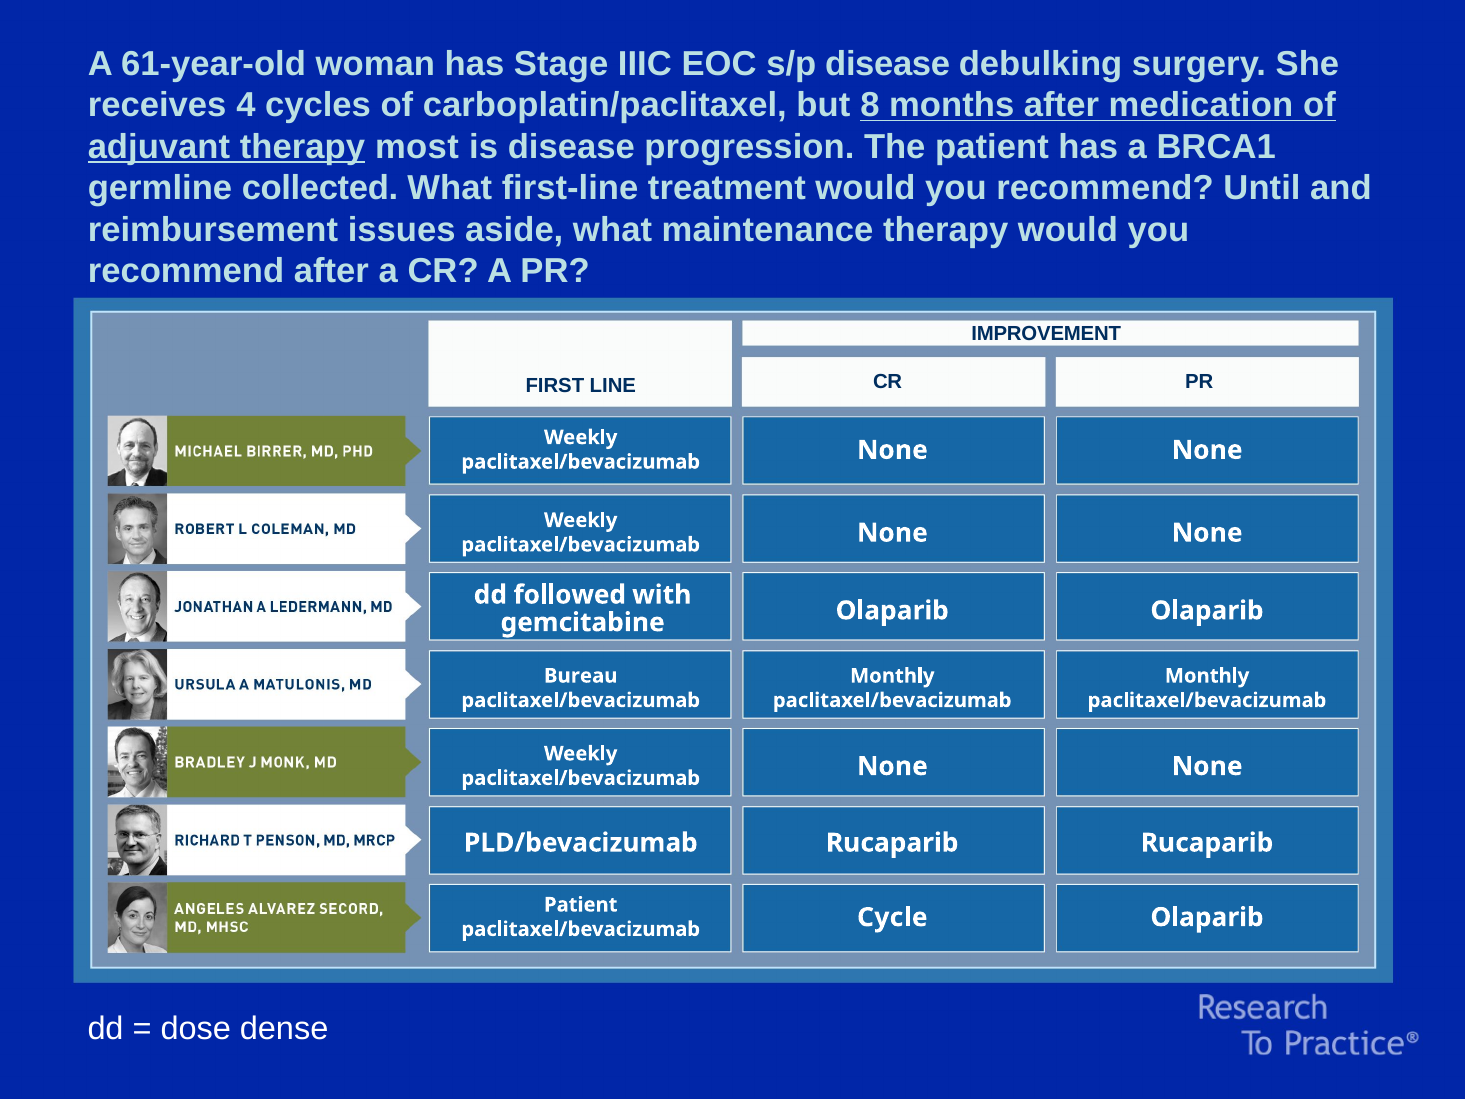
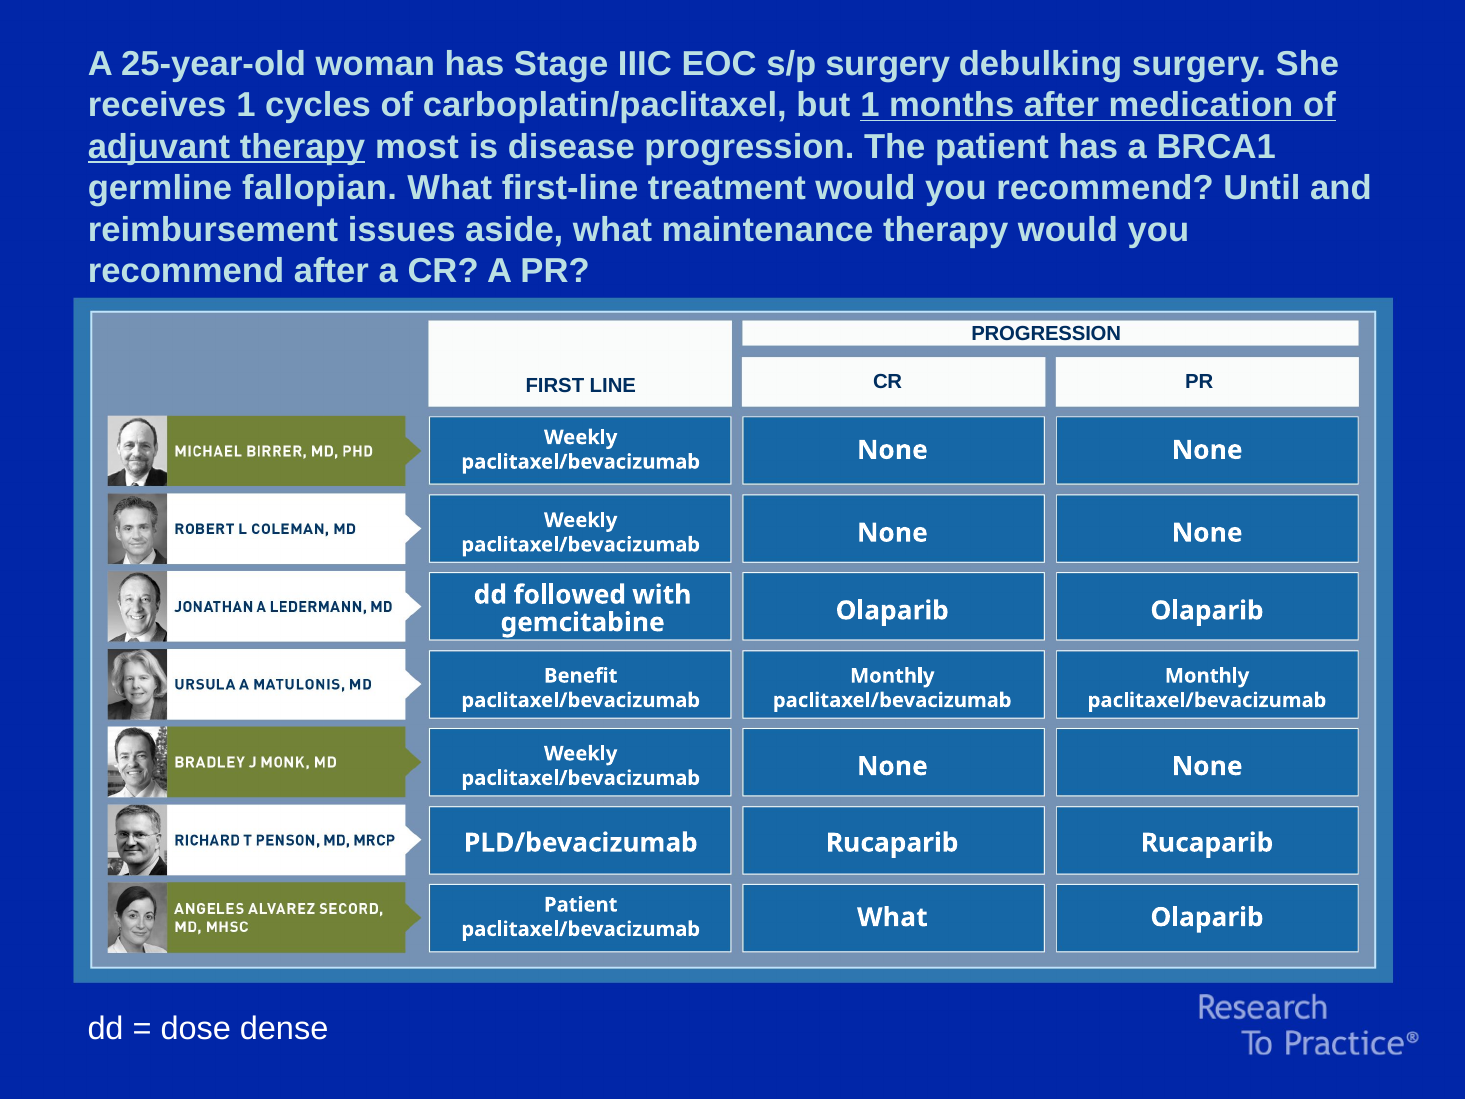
61-year-old: 61-year-old -> 25-year-old (214, 64)
s/p disease: disease -> surgery (888, 64)
receives 4: 4 -> 1 (246, 105)
but 8: 8 -> 1 (870, 105)
collected: collected -> fallopian (320, 188)
IMPROVEMENT: IMPROVEMENT -> PROGRESSION (1046, 333)
Bureau: Bureau -> Benefit (581, 676)
paclitaxel/bevacizumab Cycle: Cycle -> What (892, 917)
